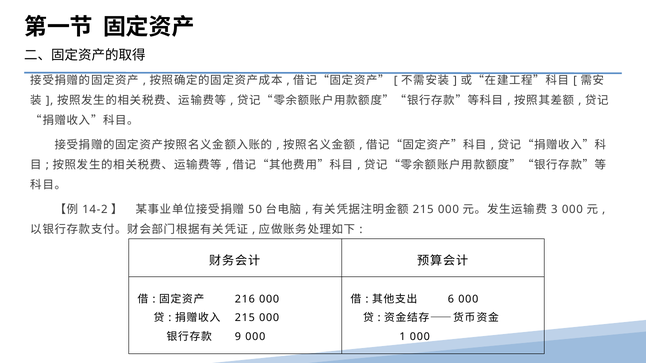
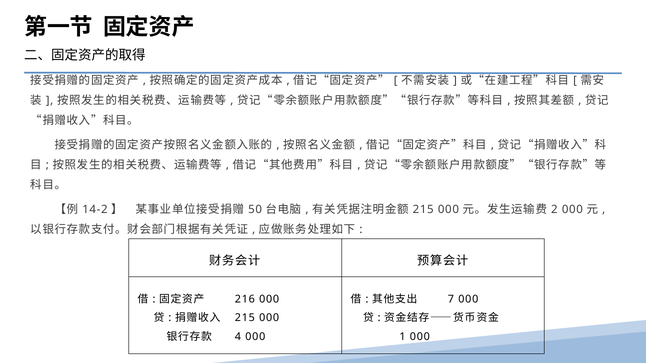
3: 3 -> 2 (554, 209)
6: 6 -> 7 (451, 299)
9: 9 -> 4 (238, 337)
